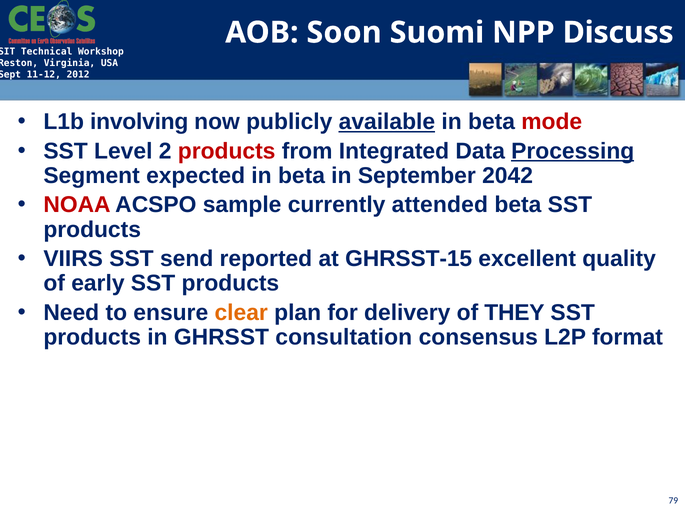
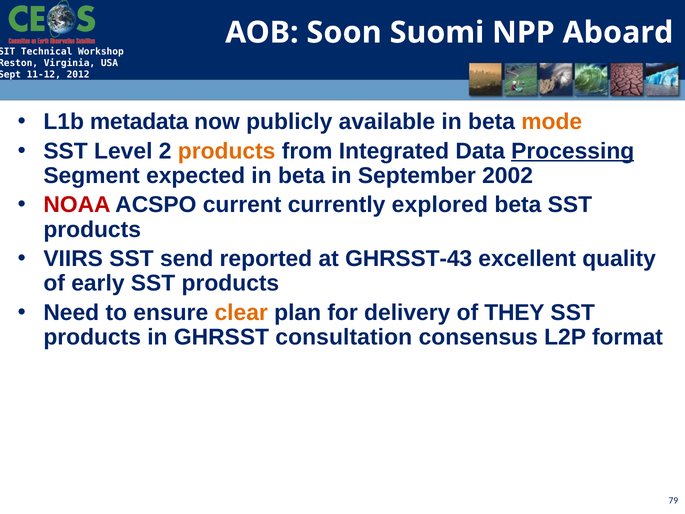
Discuss: Discuss -> Aboard (618, 33)
involving: involving -> metadata (139, 122)
available underline: present -> none (387, 122)
mode colour: red -> orange (552, 122)
products colour: red -> orange (227, 151)
2042: 2042 -> 2002 (508, 176)
sample: sample -> current (242, 205)
attended: attended -> explored (440, 205)
GHRSST-15: GHRSST-15 -> GHRSST-43 (409, 259)
